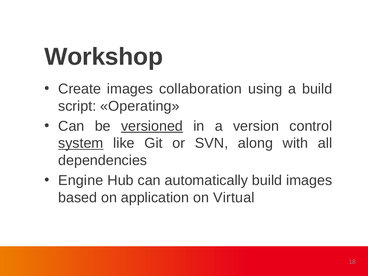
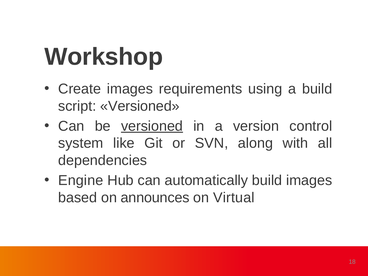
collaboration: collaboration -> requirements (201, 89)
script Operating: Operating -> Versioned (140, 106)
system underline: present -> none (81, 143)
application: application -> announces (155, 198)
